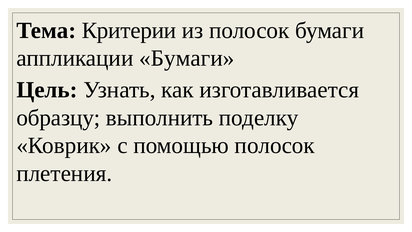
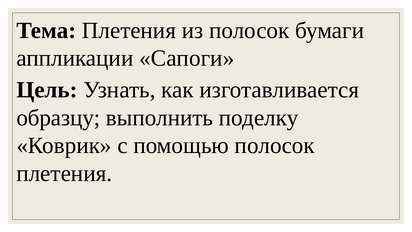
Тема Критерии: Критерии -> Плетения (129, 30)
аппликации Бумаги: Бумаги -> Сапоги (187, 58)
